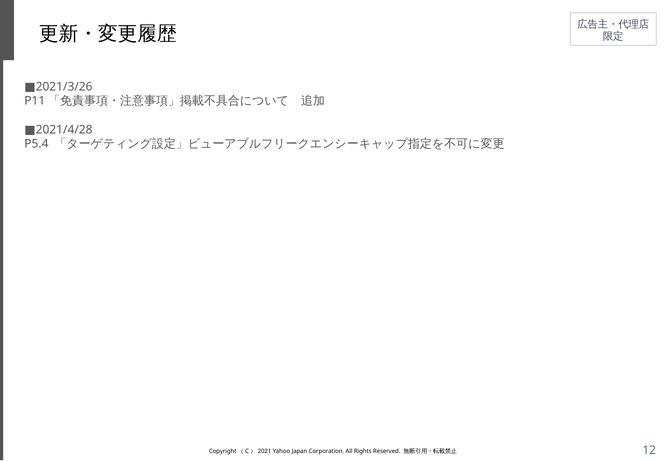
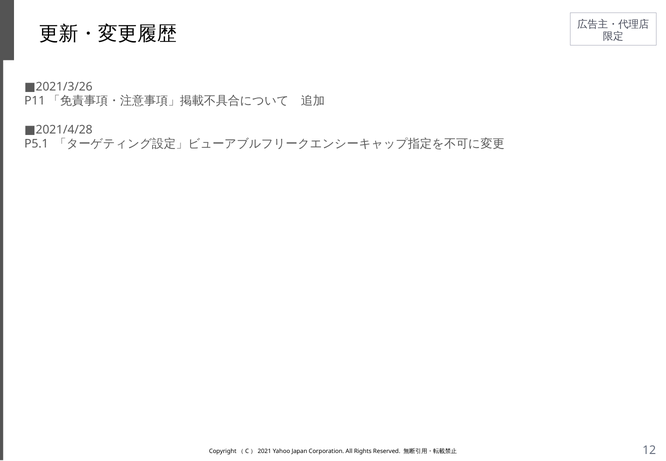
P5.4: P5.4 -> P5.1 (36, 144)
